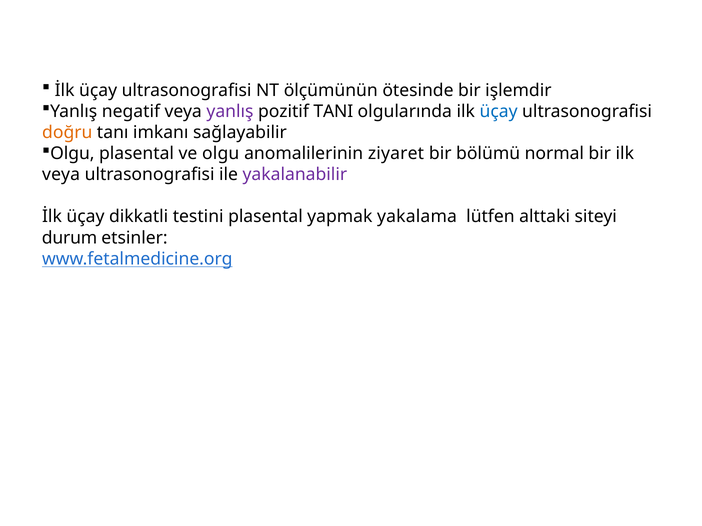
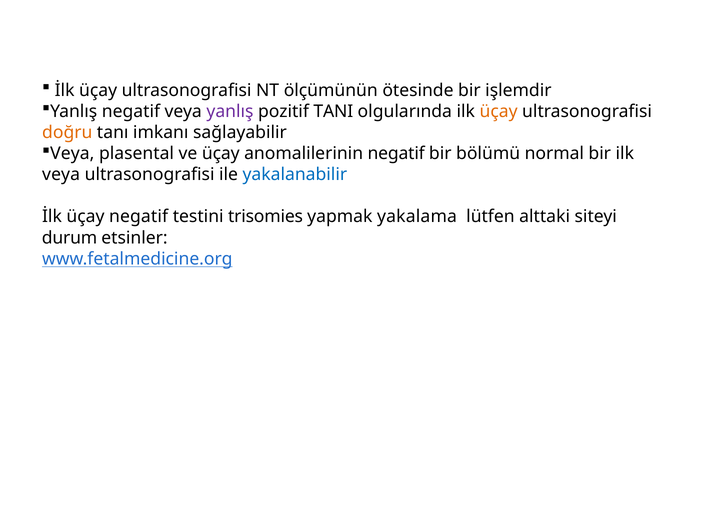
üçay colour: blue -> orange (499, 112)
Olgu: Olgu -> Veya (72, 154)
ve olgu: olgu -> üçay (221, 154)
anomalilerinin ziyaret: ziyaret -> negatif (396, 154)
yakalanabilir colour: purple -> blue (295, 175)
üçay dikkatli: dikkatli -> negatif (139, 217)
testini plasental: plasental -> trisomies (266, 217)
